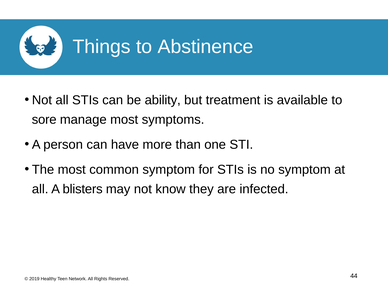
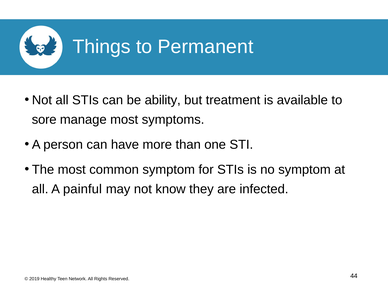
Abstinence: Abstinence -> Permanent (206, 47)
blisters: blisters -> painful (82, 189)
